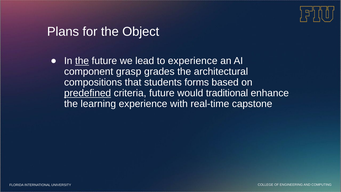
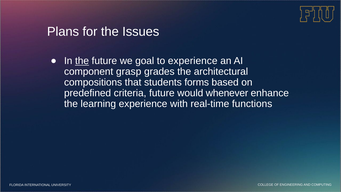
Object: Object -> Issues (141, 32)
lead: lead -> goal (145, 61)
predefined underline: present -> none (88, 93)
traditional: traditional -> whenever (227, 93)
capstone: capstone -> functions (252, 104)
